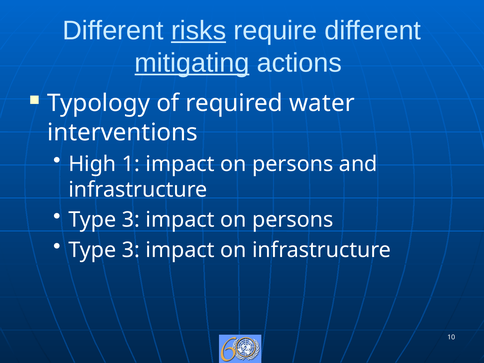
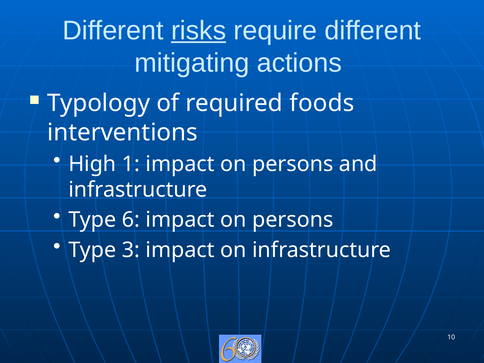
mitigating underline: present -> none (192, 63)
water: water -> foods (322, 103)
3: 3 -> 6 (131, 220)
